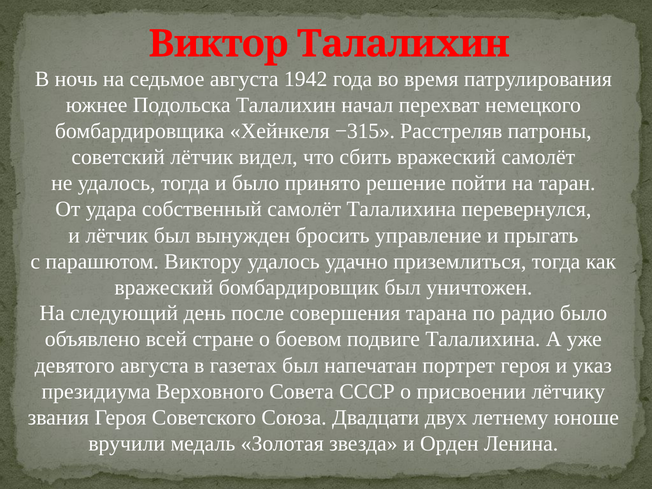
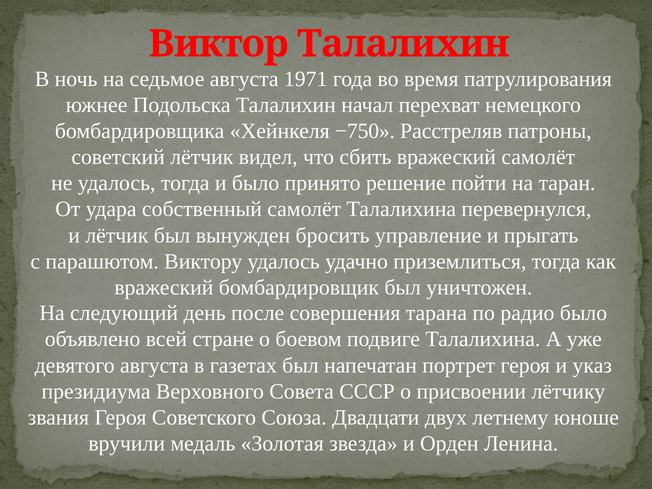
1942: 1942 -> 1971 (306, 79)
−315: −315 -> −750 (365, 131)
